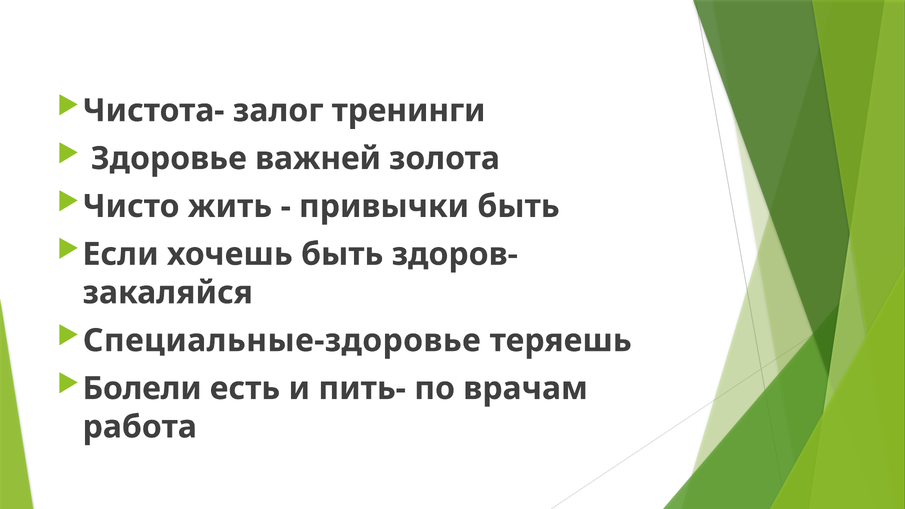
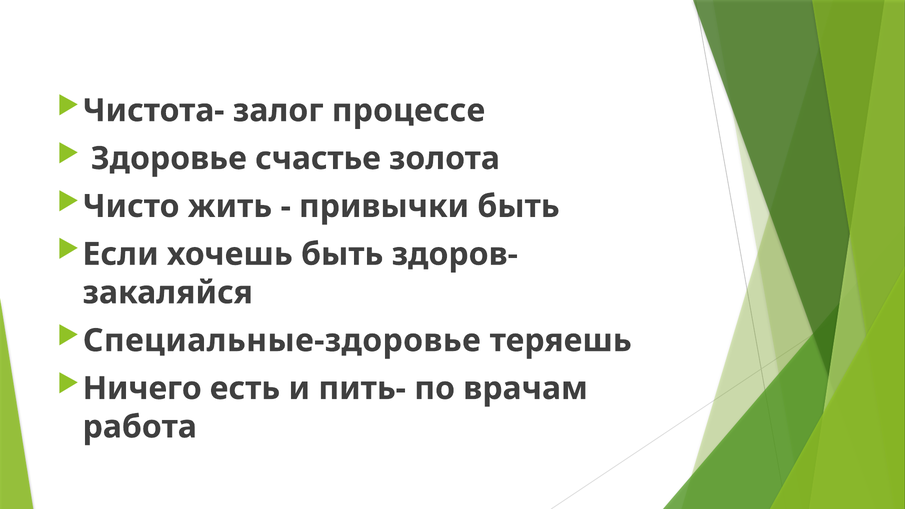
тренинги: тренинги -> процессе (408, 111)
важней: важней -> счастье (318, 159)
Болели: Болели -> Ничего (142, 389)
